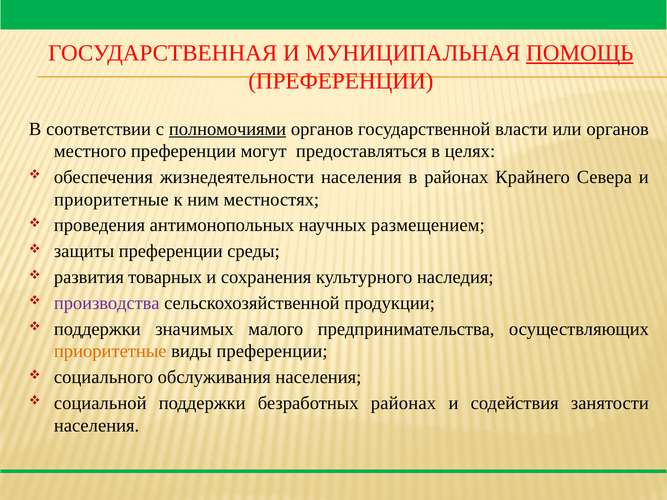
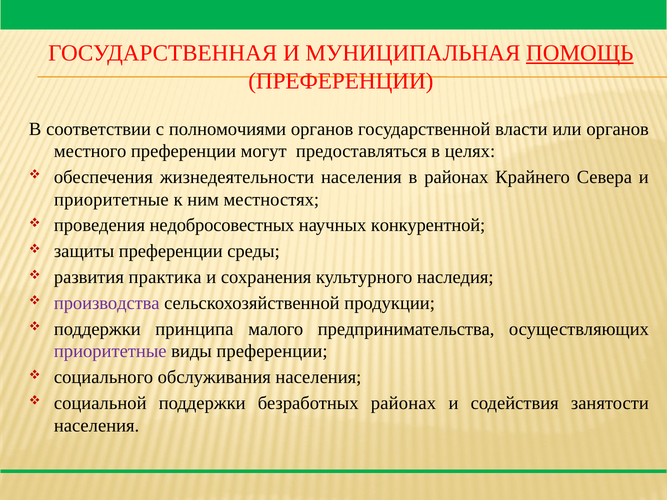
полномочиями underline: present -> none (228, 129)
антимонопольных: антимонопольных -> недобросовестных (222, 225)
размещением: размещением -> конкурентной (428, 225)
товарных: товарных -> практика (165, 277)
значимых: значимых -> принципа (194, 329)
приоритетные colour: orange -> purple (110, 352)
